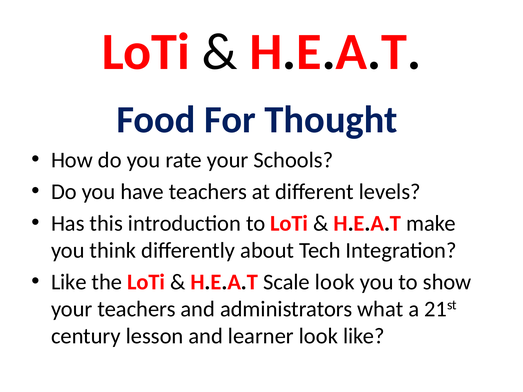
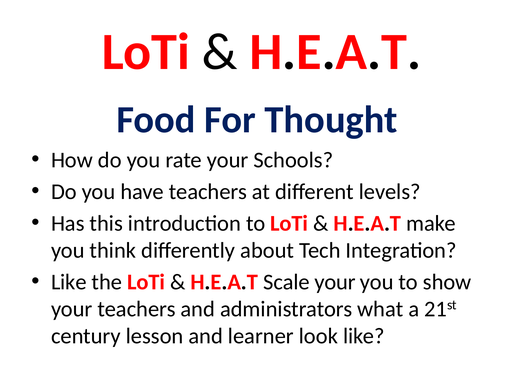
Scale look: look -> your (335, 282)
